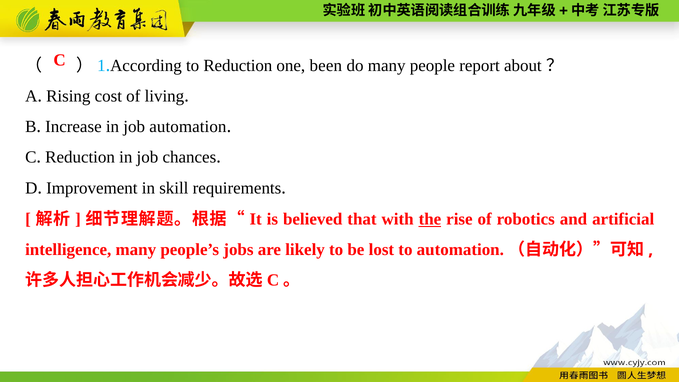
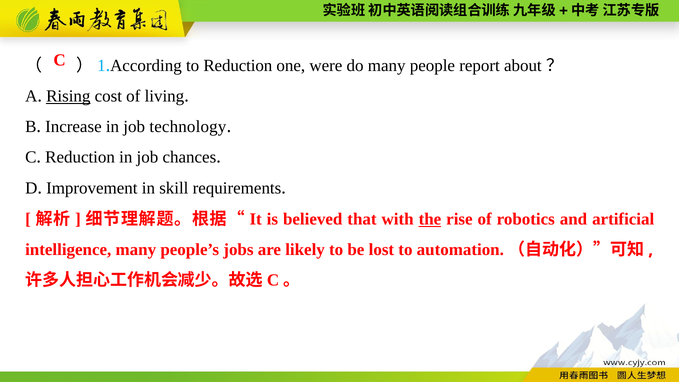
been: been -> were (326, 66)
Rising underline: none -> present (68, 96)
job automation: automation -> technology (188, 127)
